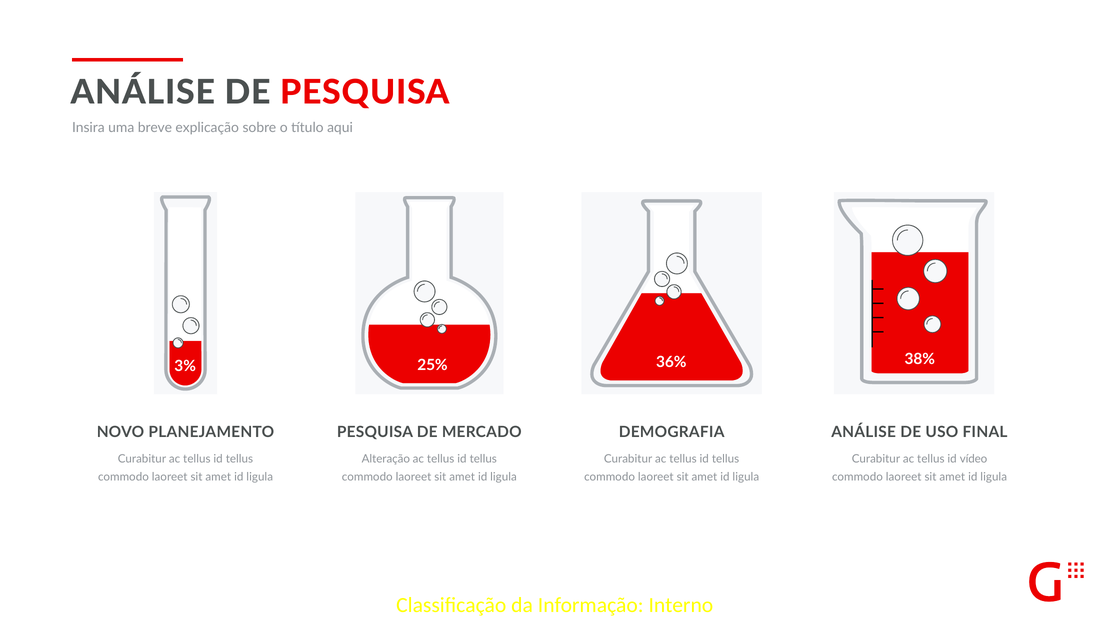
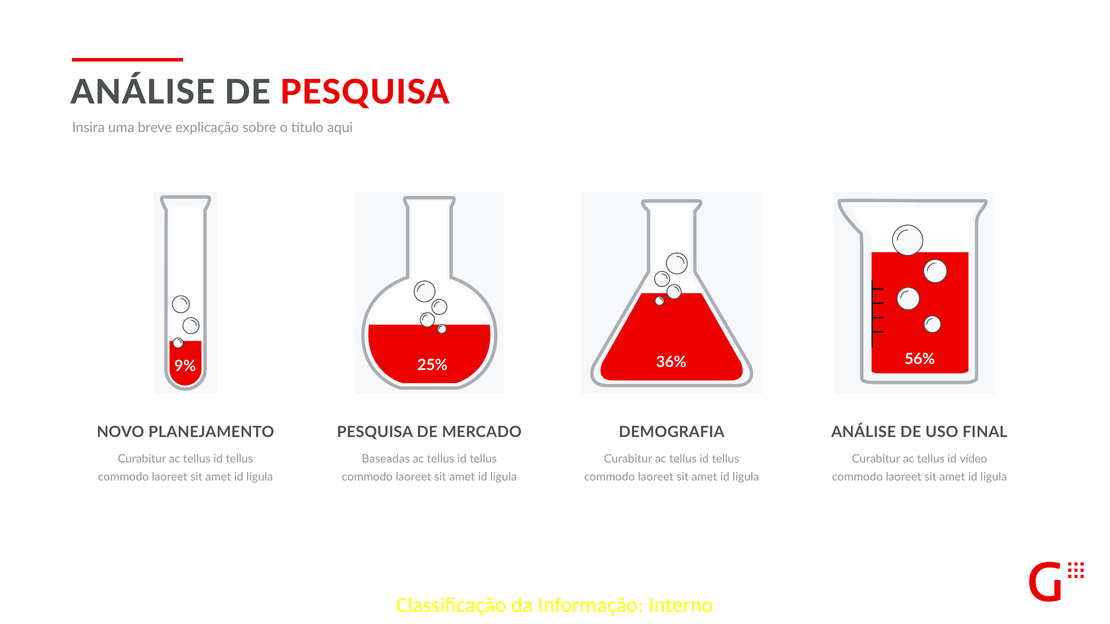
38%: 38% -> 56% (920, 359)
3%: 3% -> 9% (185, 366)
Alteração: Alteração -> Baseadas (386, 459)
